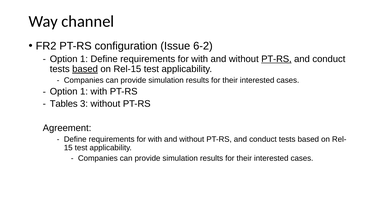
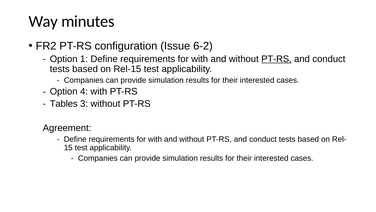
channel: channel -> minutes (88, 21)
based underline: present -> none (85, 69)
1: 1 -> 4 (84, 91)
